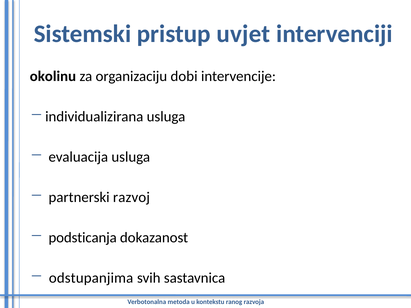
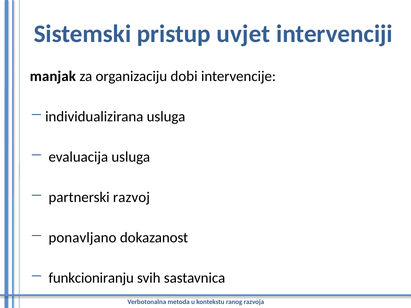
okolinu: okolinu -> manjak (53, 76)
podsticanja: podsticanja -> ponavljano (83, 238)
odstupanjima: odstupanjima -> funkcioniranju (91, 278)
